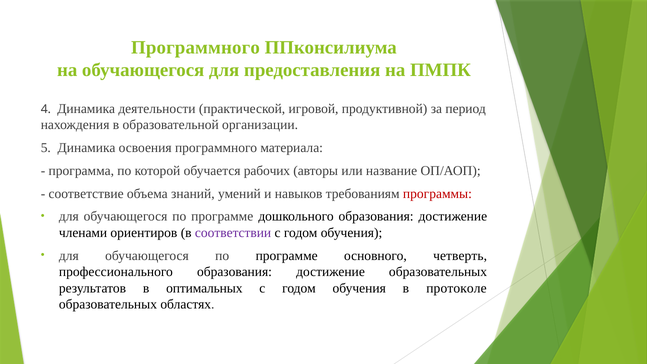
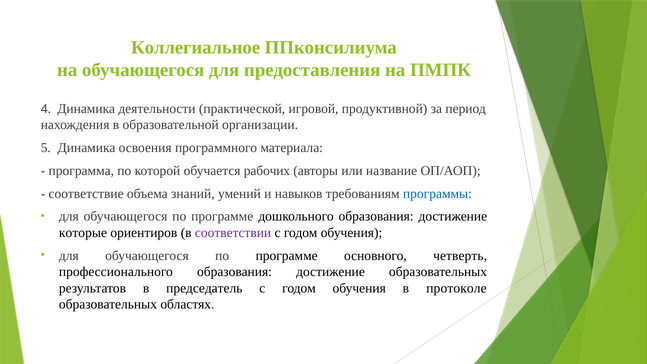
Программного: Программного -> Коллегиальное (196, 47)
программы colour: red -> blue (437, 194)
членами: членами -> которые (83, 233)
оптимальных: оптимальных -> председатель (204, 288)
